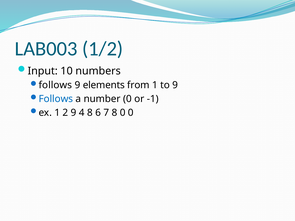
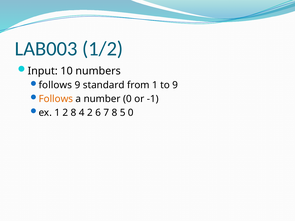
elements: elements -> standard (104, 85)
Follows colour: blue -> orange (56, 99)
2 9: 9 -> 8 (74, 113)
4 8: 8 -> 2 (90, 113)
8 0: 0 -> 5 (123, 113)
